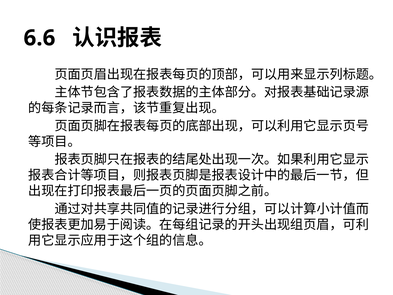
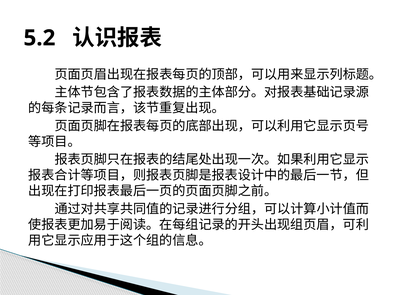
6.6: 6.6 -> 5.2 (39, 38)
